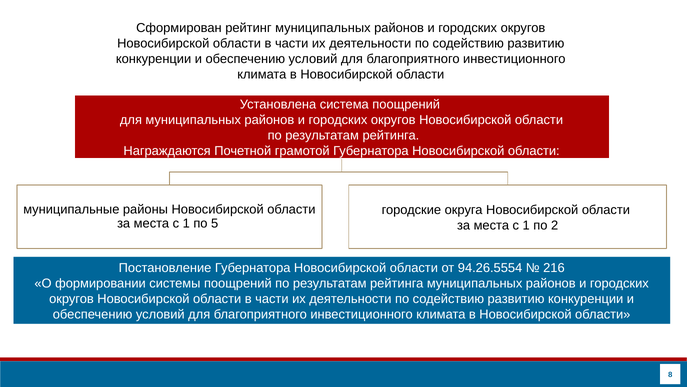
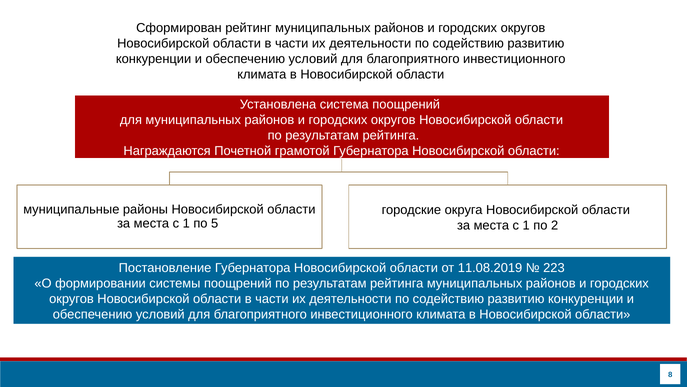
94.26.5554: 94.26.5554 -> 11.08.2019 (490, 268)
216: 216 -> 223 (554, 268)
